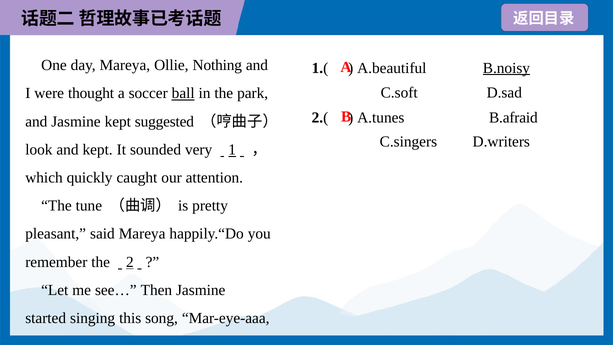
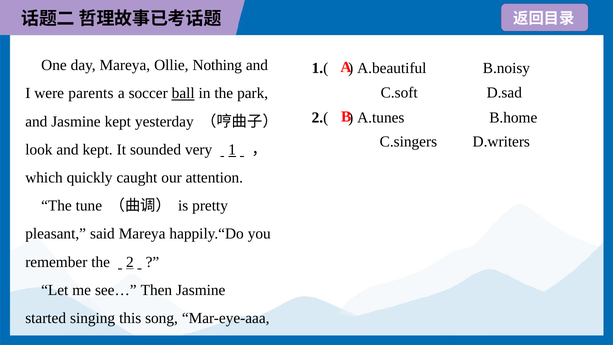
B.noisy underline: present -> none (506, 68)
thought: thought -> parents (91, 93)
B.afraid: B.afraid -> B.home (513, 117)
suggested: suggested -> yesterday (164, 121)
